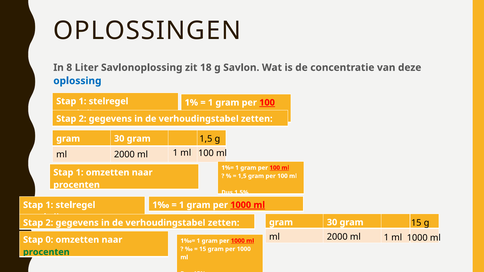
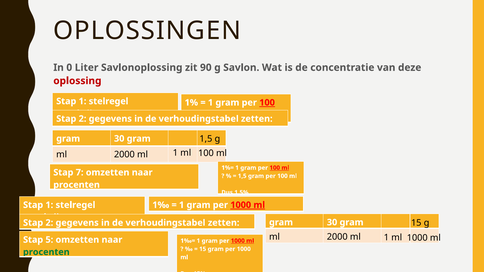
8: 8 -> 0 (69, 68)
18: 18 -> 90 (206, 68)
oplossing colour: blue -> red (77, 81)
1: 1 -> 7 (80, 173)
0: 0 -> 5 (49, 240)
